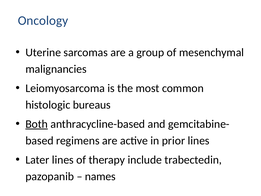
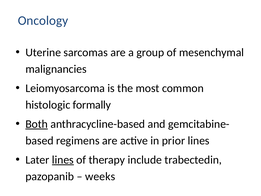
bureaus: bureaus -> formally (92, 105)
lines underline: none -> present (63, 160)
names: names -> weeks (100, 176)
